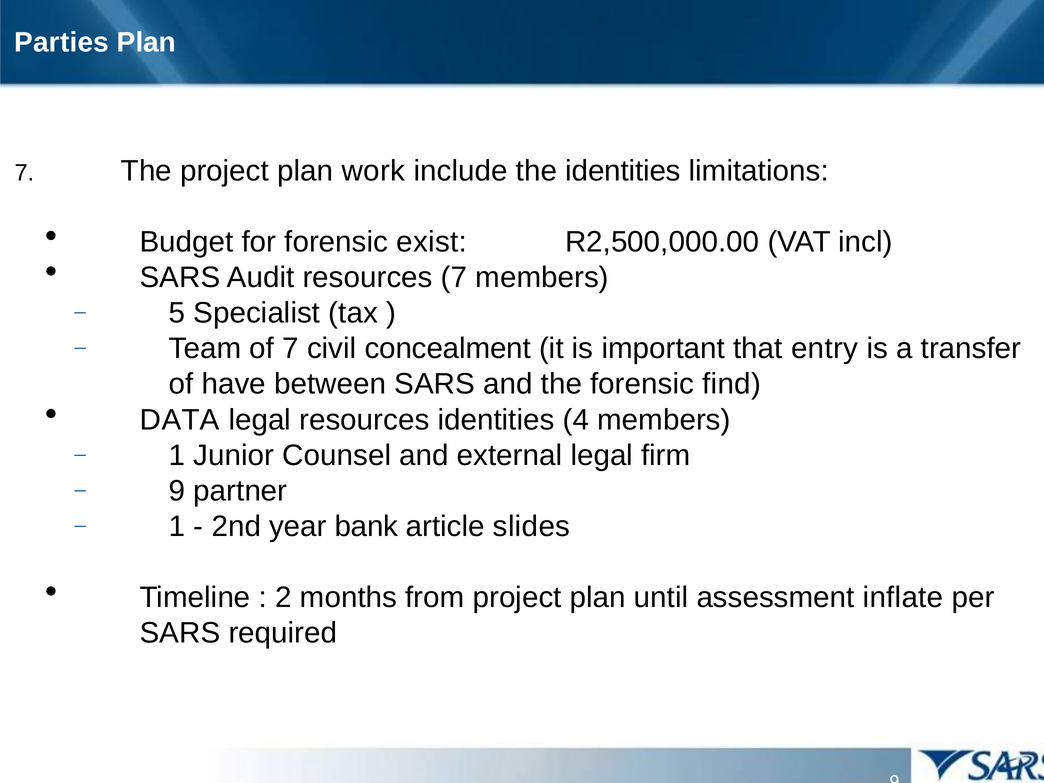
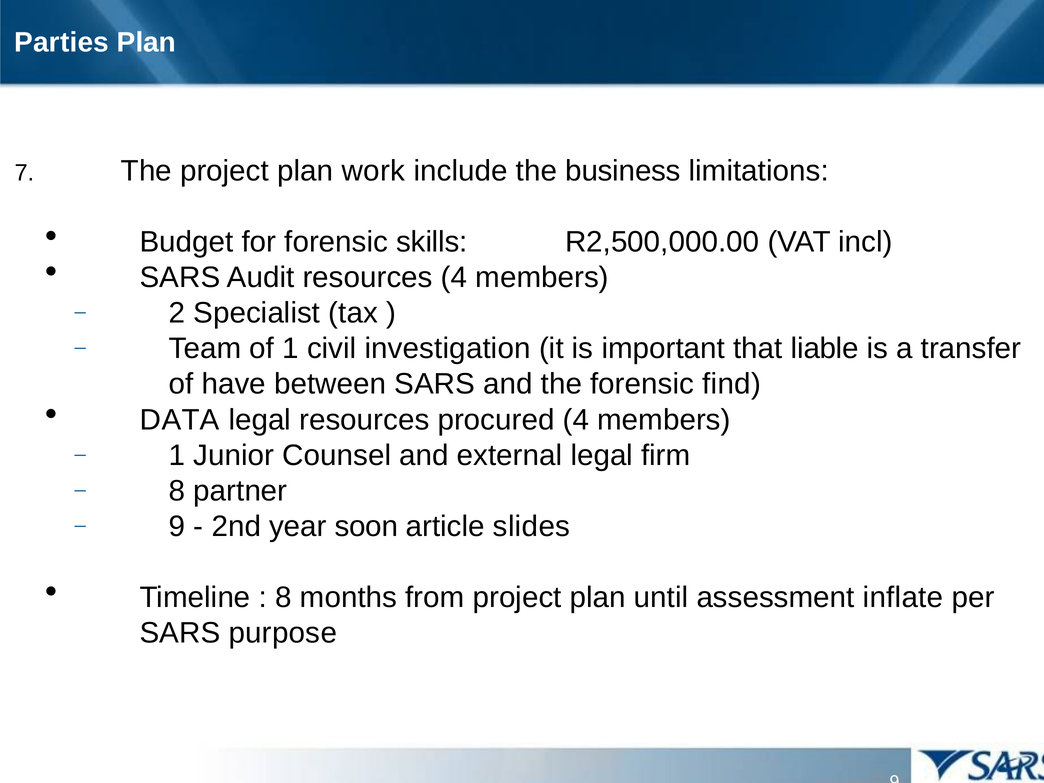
the identities: identities -> business (623, 171)
exist: exist -> skills (432, 242)
resources 7: 7 -> 4 (454, 278)
5: 5 -> 2 (177, 313)
of 7: 7 -> 1 (291, 349)
concealment: concealment -> investigation (448, 349)
entry: entry -> liable (825, 349)
resources identities: identities -> procured (496, 420)
9: 9 -> 8 (177, 491)
1: 1 -> 9 (177, 526)
bank: bank -> soon (366, 526)
2: 2 -> 8 (283, 597)
required: required -> purpose (283, 633)
